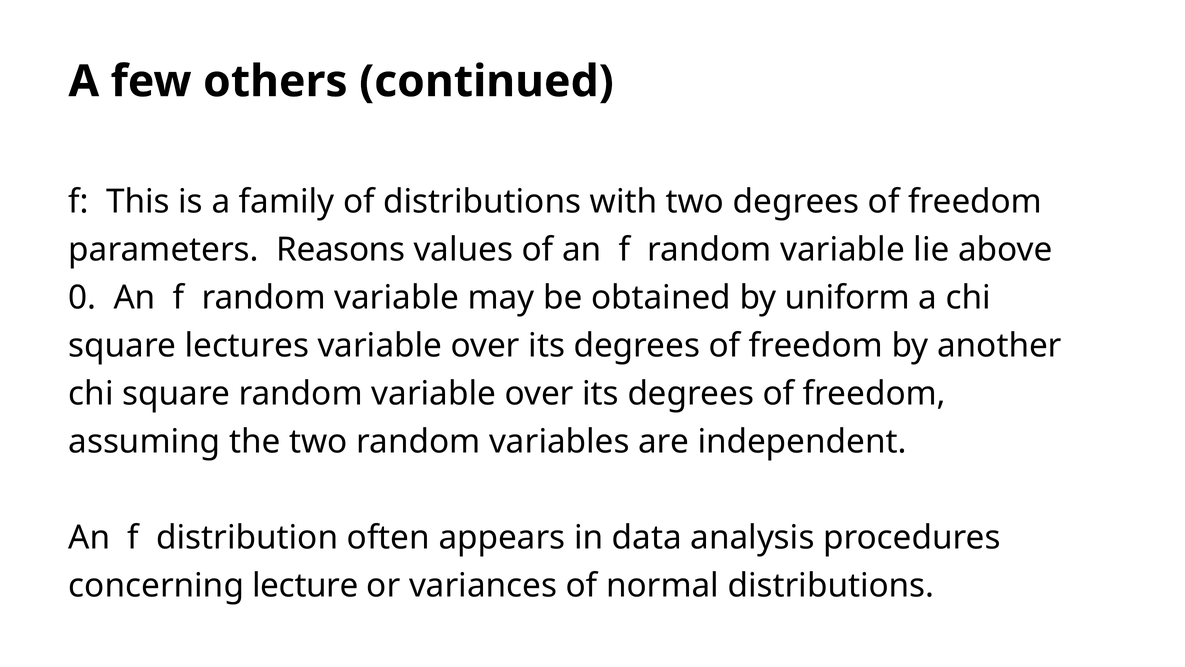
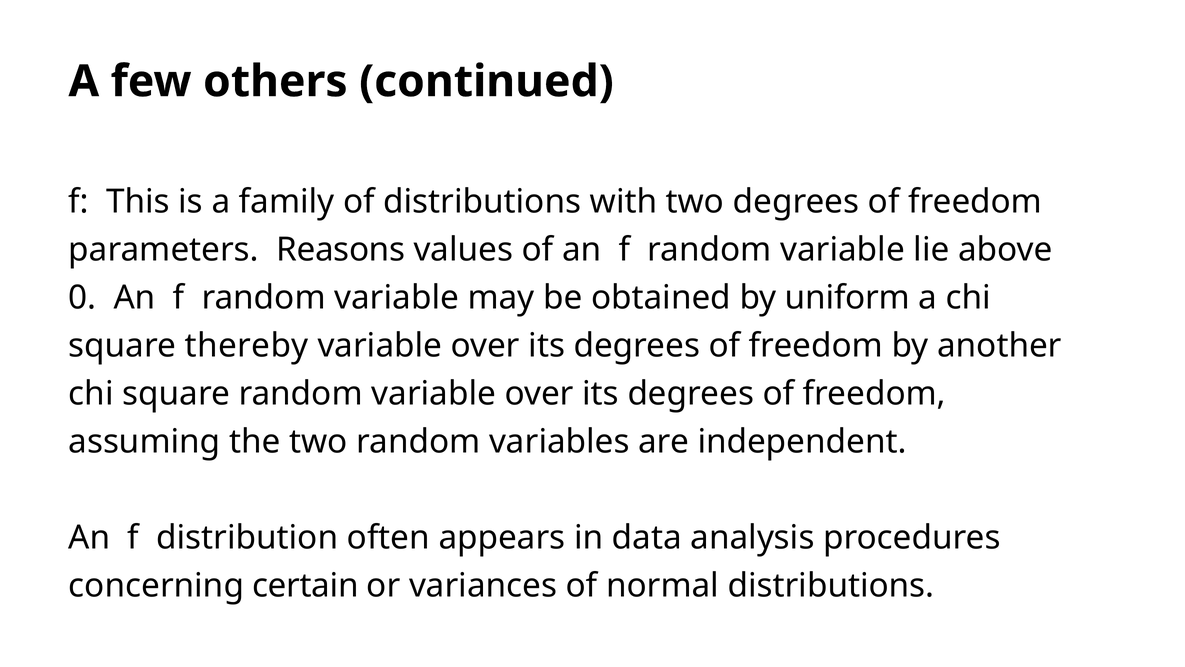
lectures: lectures -> thereby (247, 346)
lecture: lecture -> certain (305, 586)
